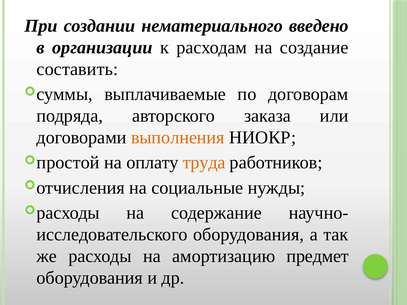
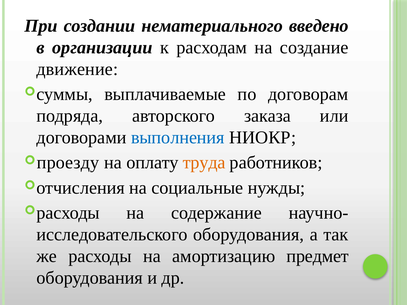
составить: составить -> движение (77, 69)
выполнения colour: orange -> blue (178, 138)
простой: простой -> проезду (68, 163)
